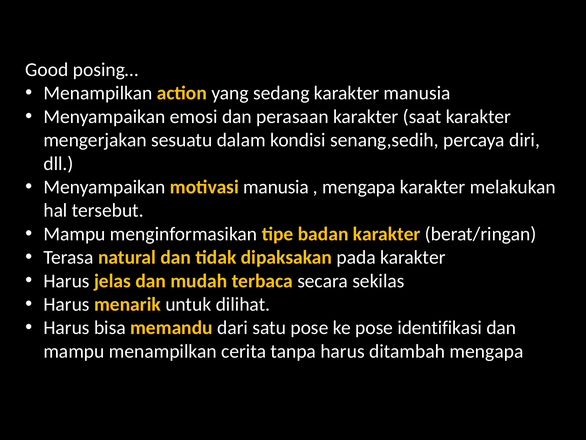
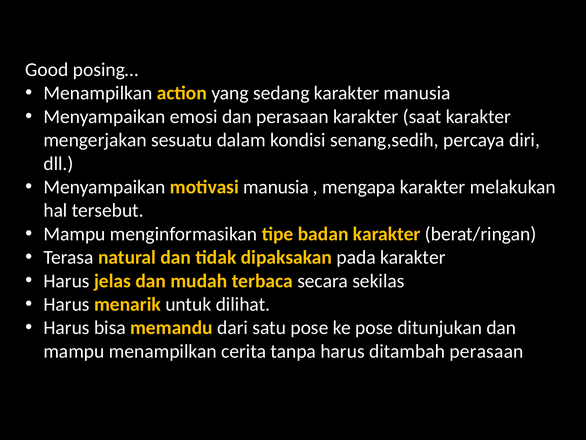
identifikasi: identifikasi -> ditunjukan (440, 328)
ditambah mengapa: mengapa -> perasaan (486, 351)
